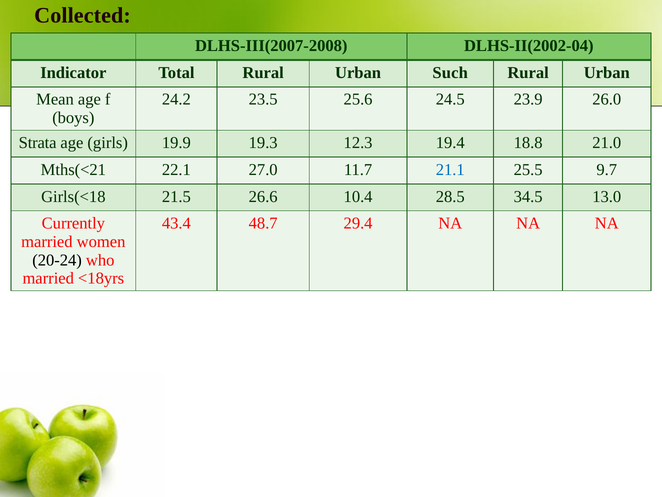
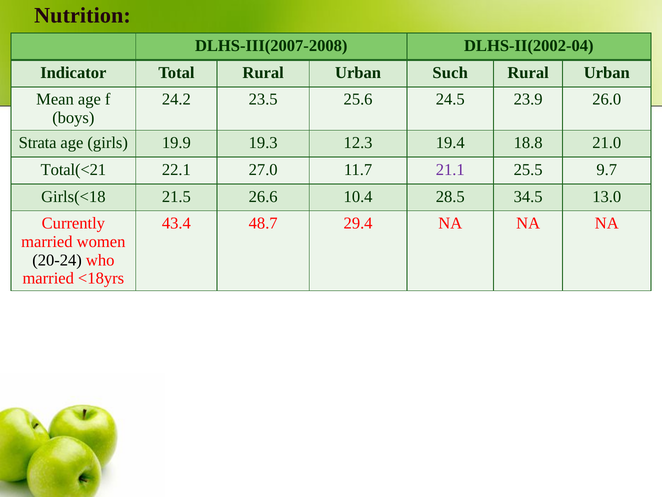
Collected: Collected -> Nutrition (82, 15)
Mths(<21: Mths(<21 -> Total(<21 (73, 170)
21.1 colour: blue -> purple (450, 170)
